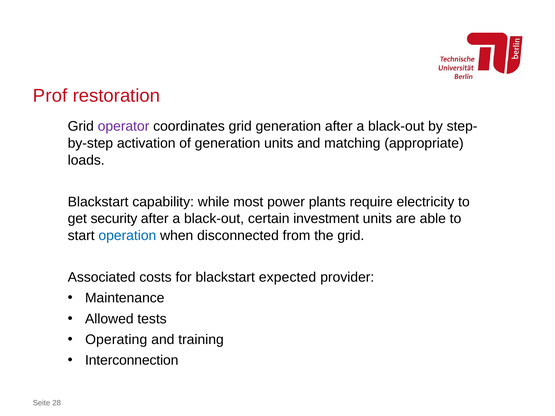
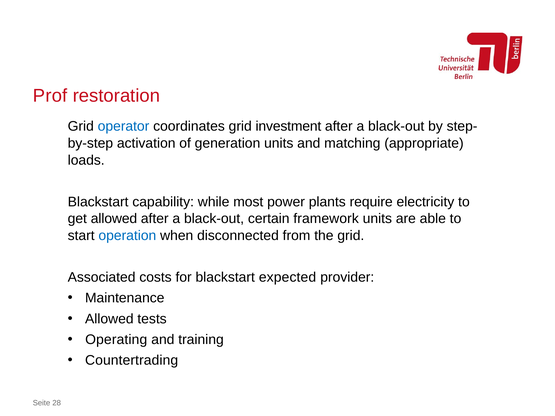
operator colour: purple -> blue (124, 126)
grid generation: generation -> investment (288, 126)
get security: security -> allowed (114, 219)
investment: investment -> framework (326, 219)
Interconnection: Interconnection -> Countertrading (132, 361)
